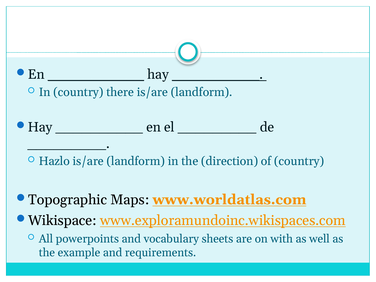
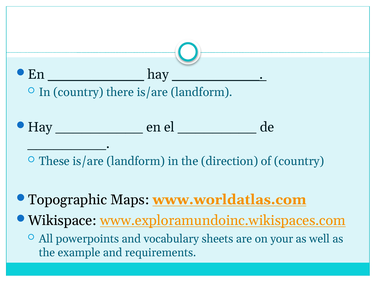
Hazlo: Hazlo -> These (54, 161)
with: with -> your (282, 239)
